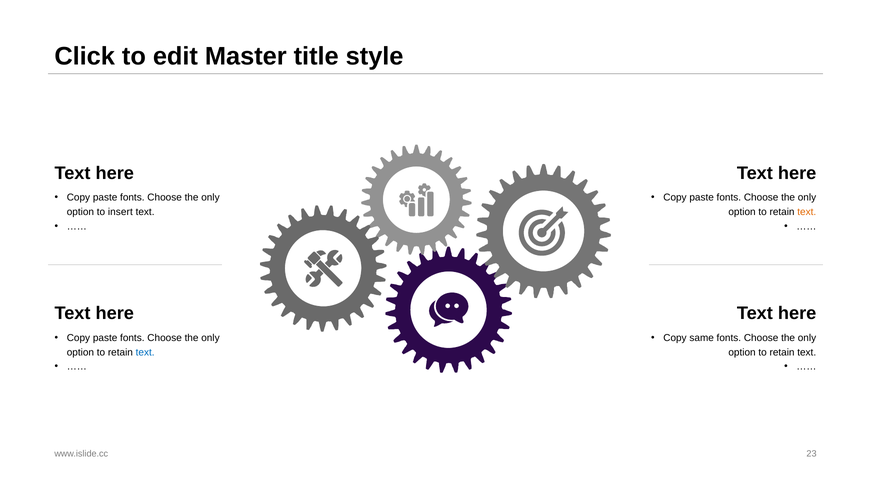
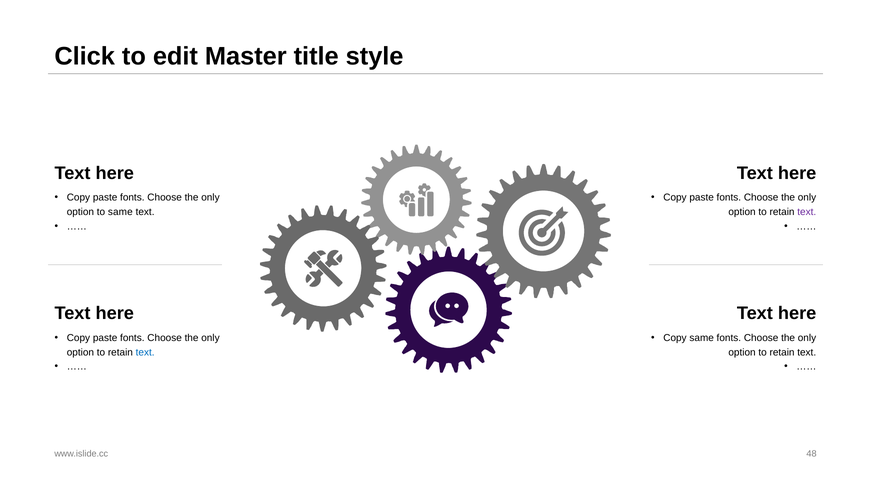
to insert: insert -> same (120, 212)
text colour: orange -> purple (807, 212)
23: 23 -> 48 (812, 454)
